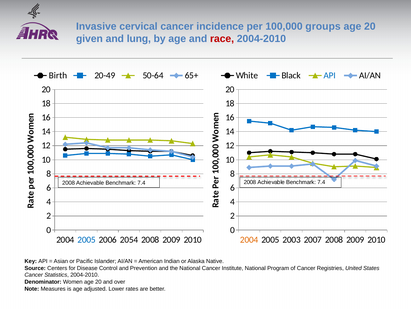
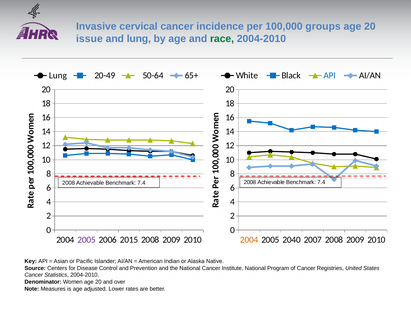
given: given -> issue (89, 39)
race colour: red -> green (222, 39)
Birth: Birth -> Lung (58, 75)
2005 colour: blue -> purple (86, 239)
2054: 2054 -> 2015 (129, 239)
2003: 2003 -> 2040 (292, 239)
